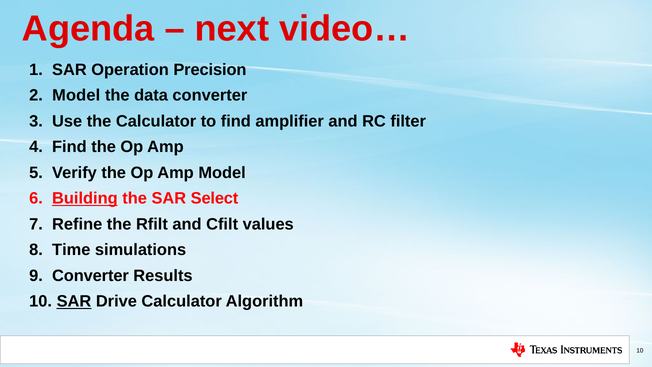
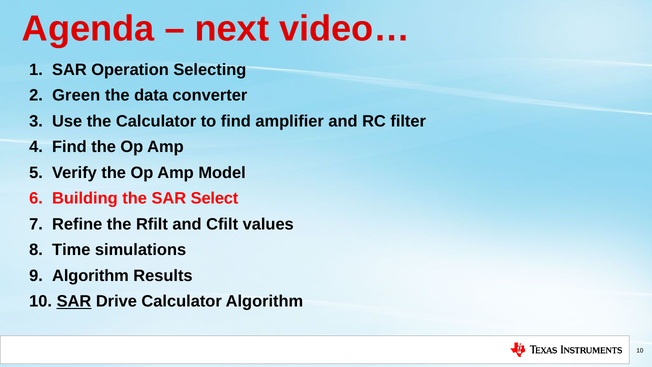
Precision: Precision -> Selecting (210, 70)
Model: Model -> Green (76, 95)
Building underline: present -> none (85, 198)
Converter: Converter -> Algorithm (90, 276)
